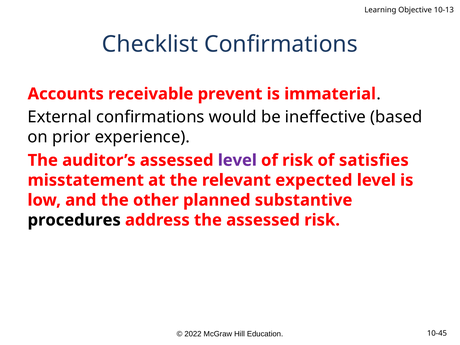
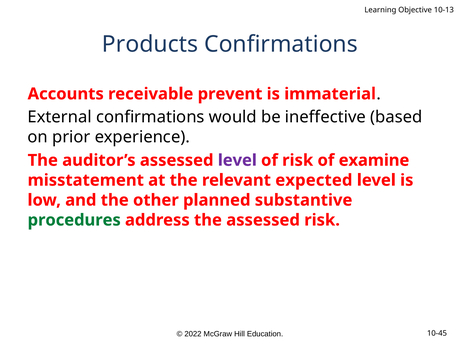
Checklist: Checklist -> Products (150, 44)
satisfies: satisfies -> examine (374, 160)
procedures colour: black -> green (74, 220)
